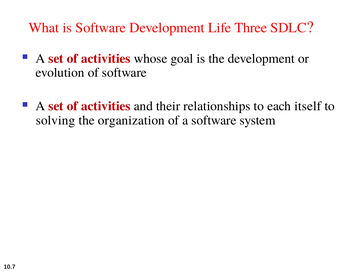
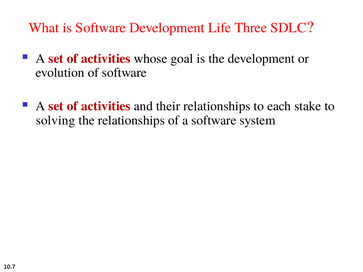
itself: itself -> stake (308, 106)
the organization: organization -> relationships (131, 120)
